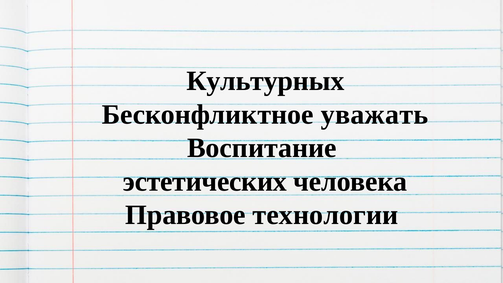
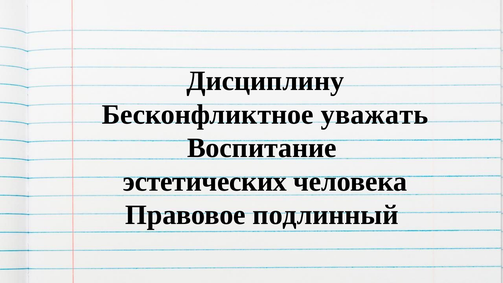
Культурных: Культурных -> Дисциплину (265, 81)
технологии: технологии -> подлинный (326, 215)
